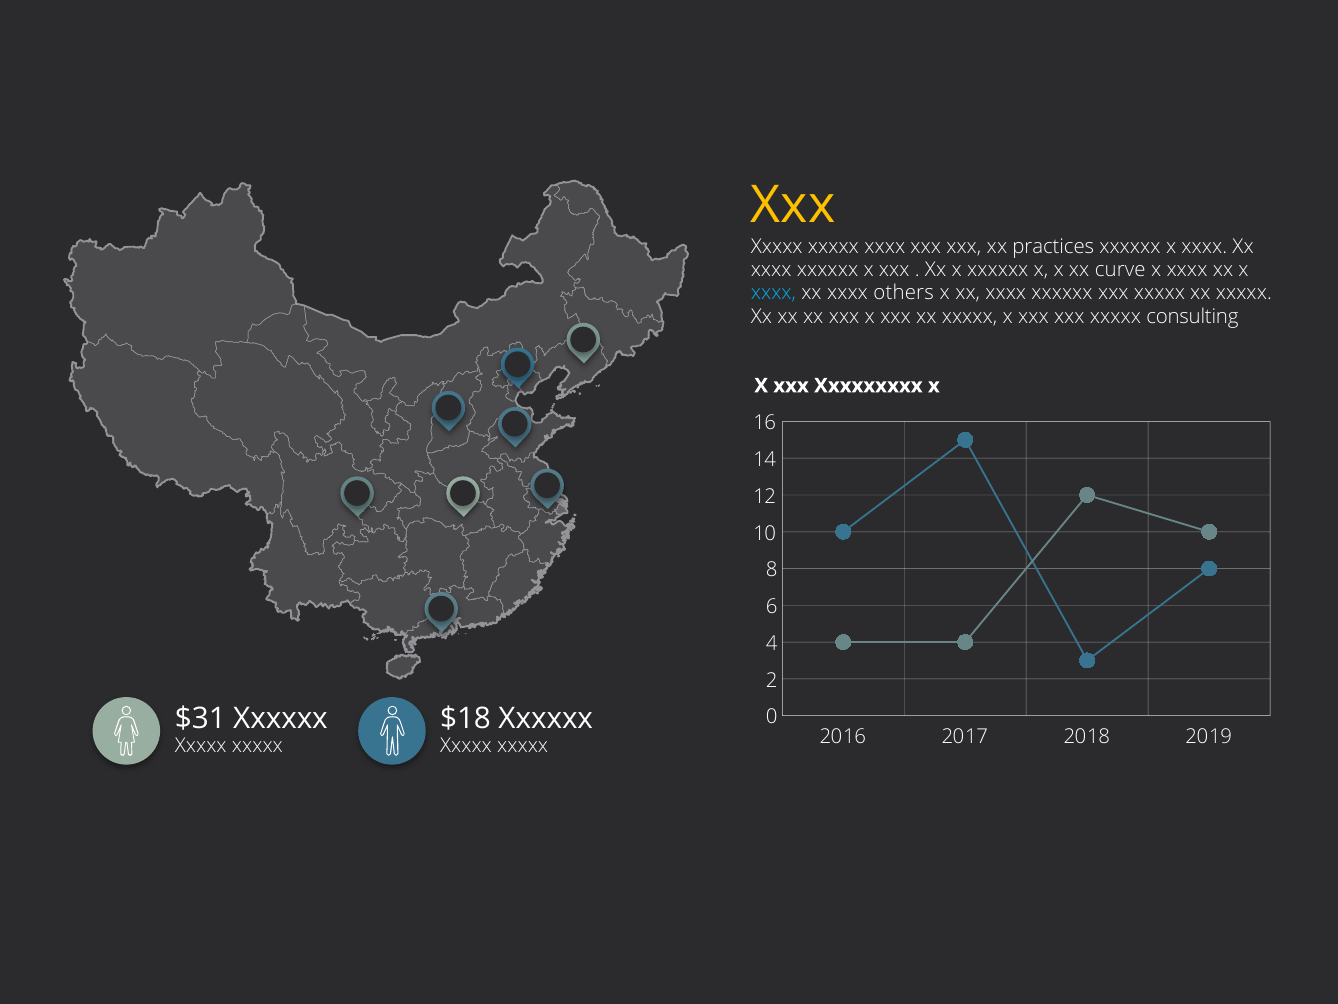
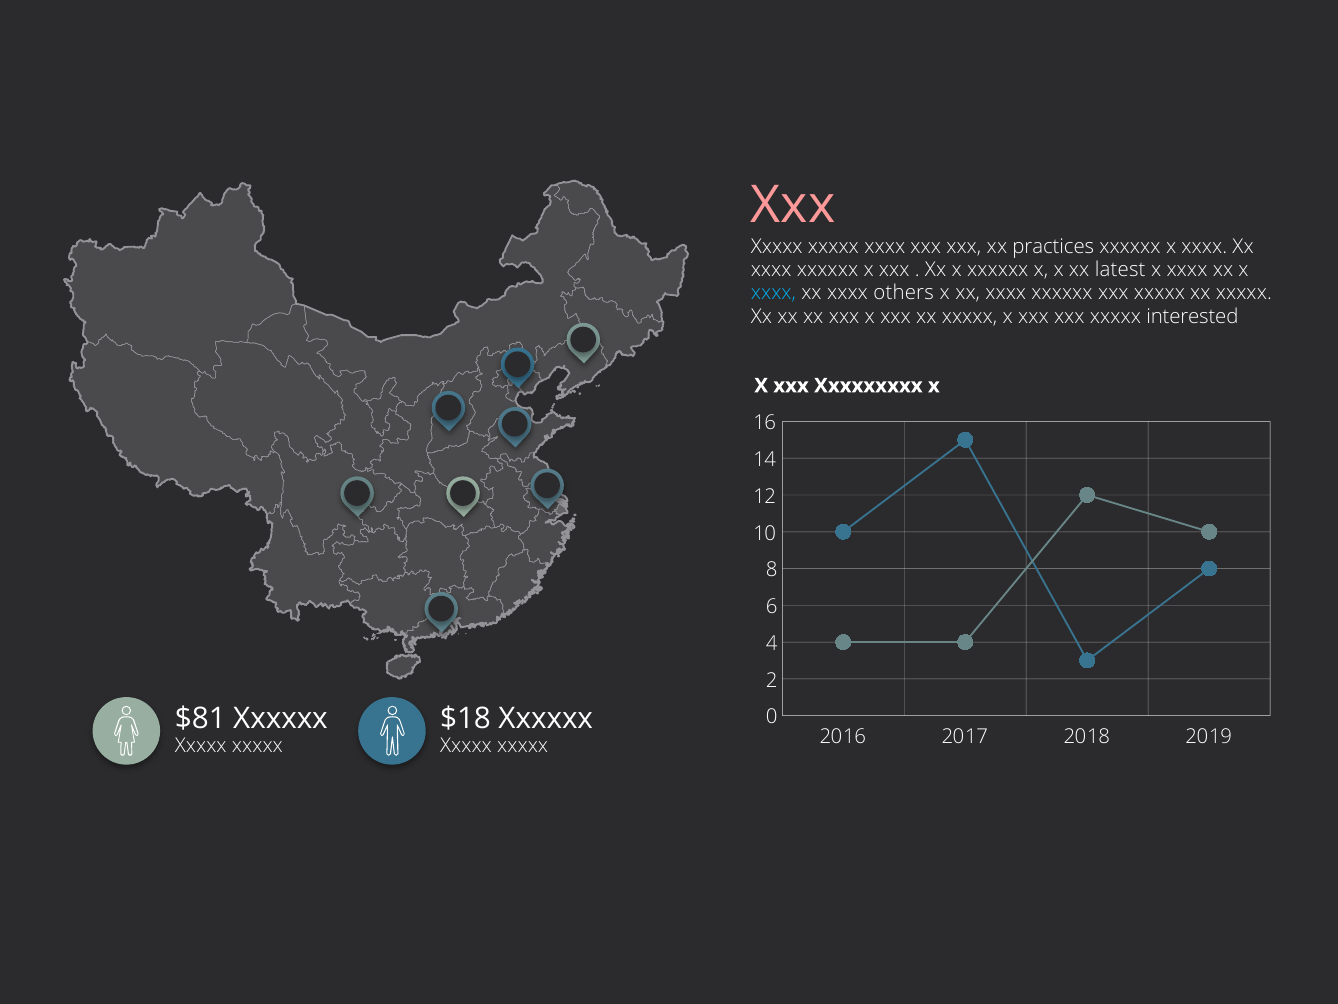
Xxx colour: yellow -> pink (793, 205)
curve: curve -> latest (1120, 270)
consulting: consulting -> interested (1192, 316)
$31: $31 -> $81 (200, 719)
